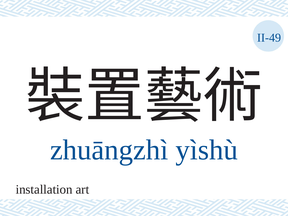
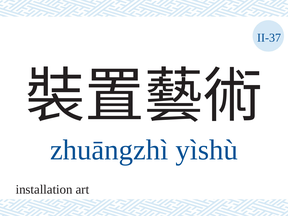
II-49: II-49 -> II-37 (269, 38)
